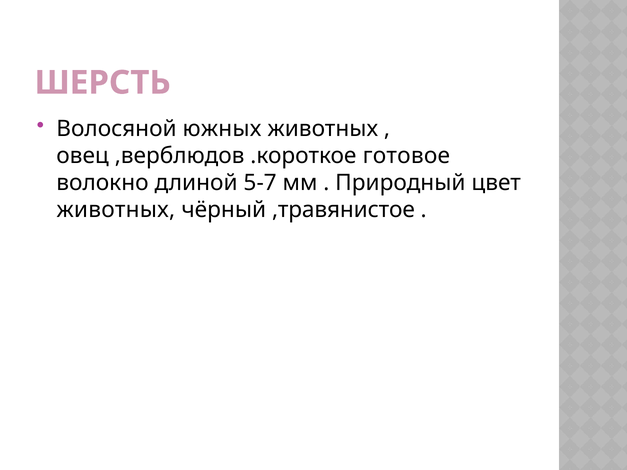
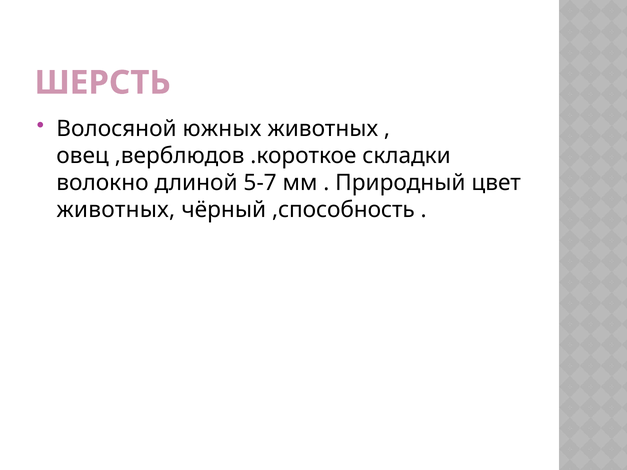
готовое: готовое -> складки (407, 156)
,травянистое: ,травянистое -> ,способность (343, 210)
